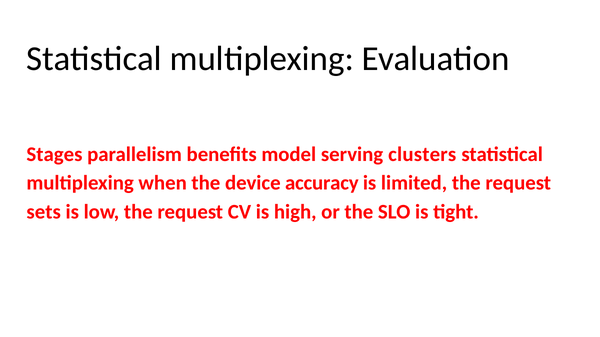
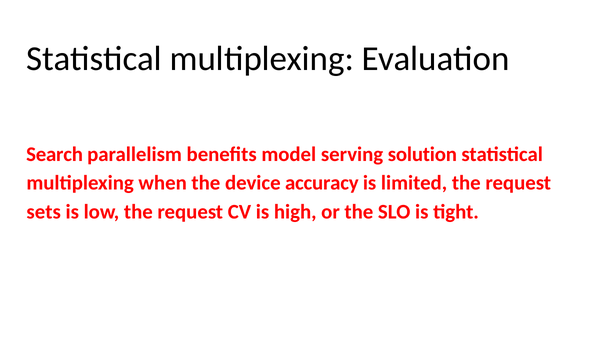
Stages: Stages -> Search (55, 155)
clusters: clusters -> solution (422, 155)
